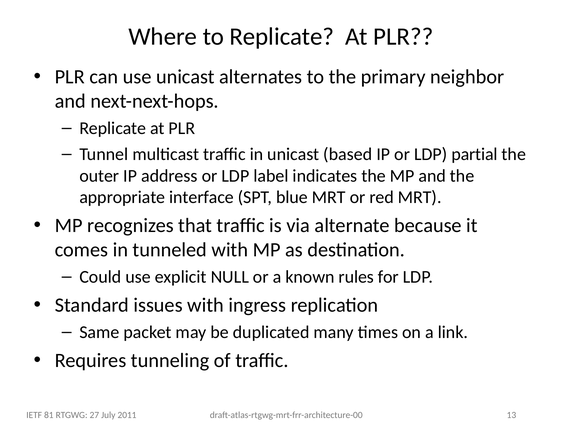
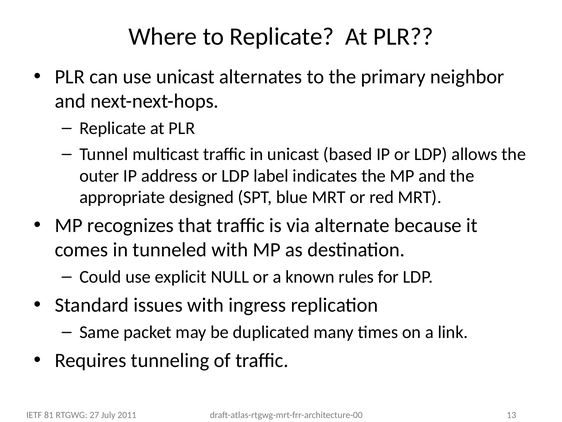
partial: partial -> allows (474, 154)
interface: interface -> designed (202, 197)
